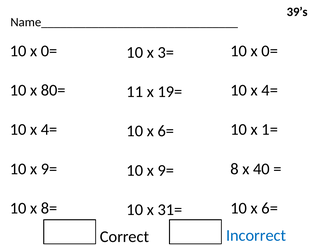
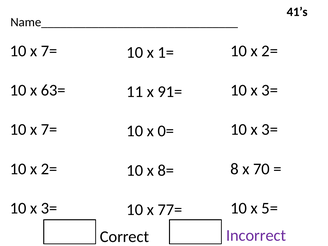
39’s: 39’s -> 41’s (297, 12)
0=: 0= -> 7= (49, 51)
0=: 0= -> 2= (270, 51)
3=: 3= -> 1= (166, 52)
80=: 80= -> 63= (53, 90)
4=: 4= -> 3= (270, 90)
19=: 19= -> 91= (170, 92)
4=: 4= -> 7= (49, 130)
1=: 1= -> 3= (270, 130)
6=: 6= -> 0= (166, 131)
9=: 9= -> 2= (49, 169)
40: 40 -> 70 (261, 169)
9=: 9= -> 8= (166, 170)
8=: 8= -> 3= (49, 208)
6=: 6= -> 5= (270, 208)
31=: 31= -> 77= (170, 210)
Incorrect colour: blue -> purple (256, 235)
